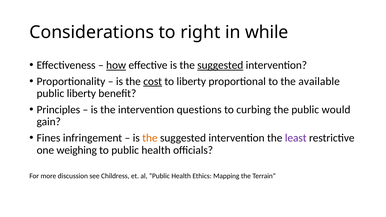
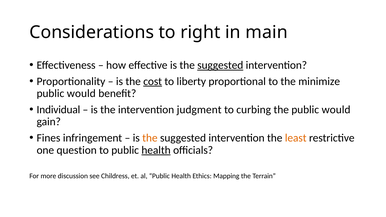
while: while -> main (267, 32)
how underline: present -> none (116, 65)
available: available -> minimize (319, 81)
liberty: liberty -> would (81, 94)
Principles: Principles -> Individual (58, 110)
questions: questions -> judgment (199, 110)
least colour: purple -> orange (296, 138)
weighing: weighing -> question (77, 150)
health underline: none -> present (156, 150)
